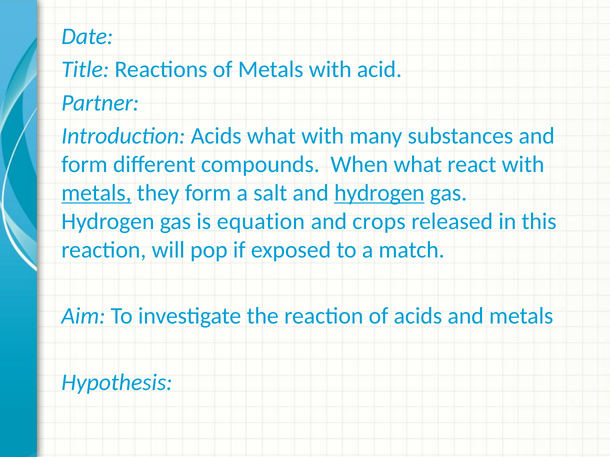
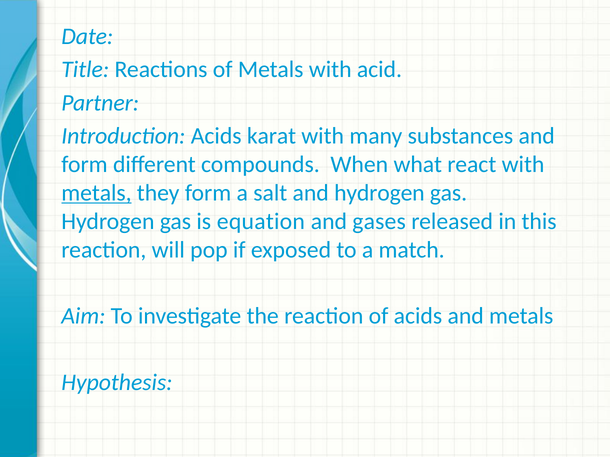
Acids what: what -> karat (272, 136)
hydrogen underline: present -> none (379, 193)
crops: crops -> gases (379, 221)
